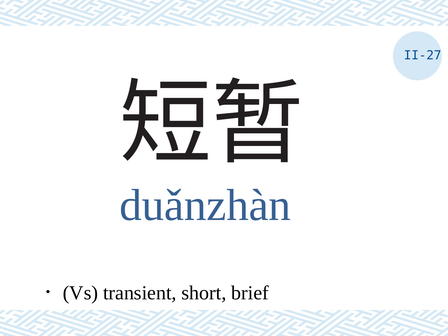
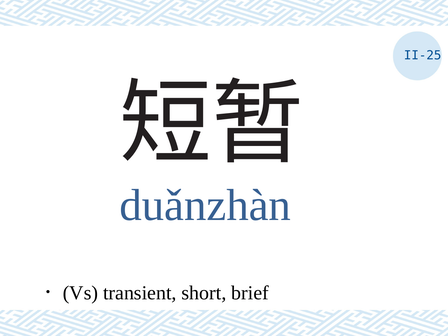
II-27: II-27 -> II-25 (423, 55)
